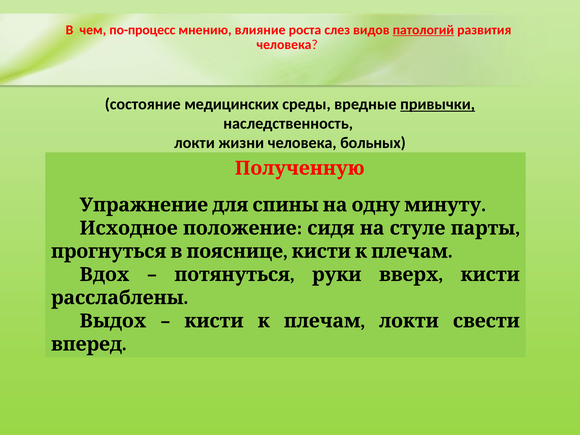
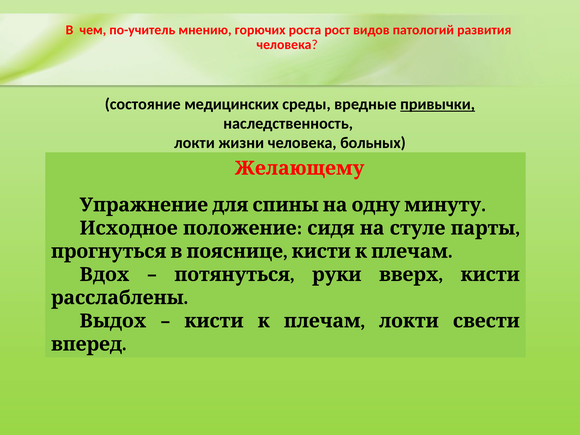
по-процесс: по-процесс -> по-учитель (142, 30)
влияние: влияние -> горючих (260, 30)
слез: слез -> рост (337, 30)
патологий underline: present -> none (423, 30)
Полученную: Полученную -> Желающему (300, 168)
